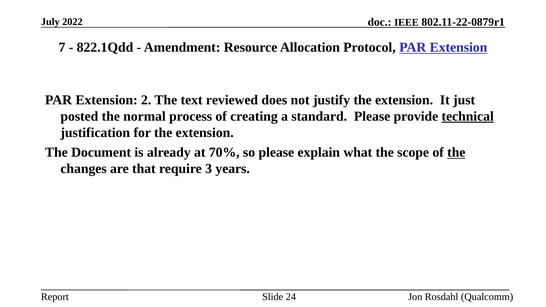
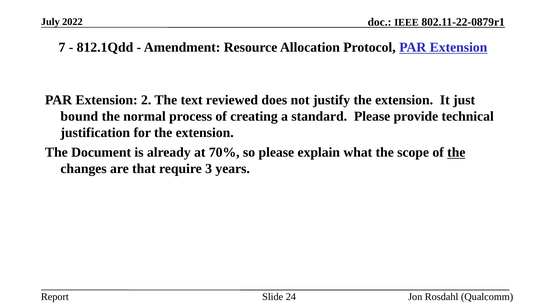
822.1Qdd: 822.1Qdd -> 812.1Qdd (105, 47)
posted: posted -> bound (79, 116)
technical underline: present -> none (468, 116)
